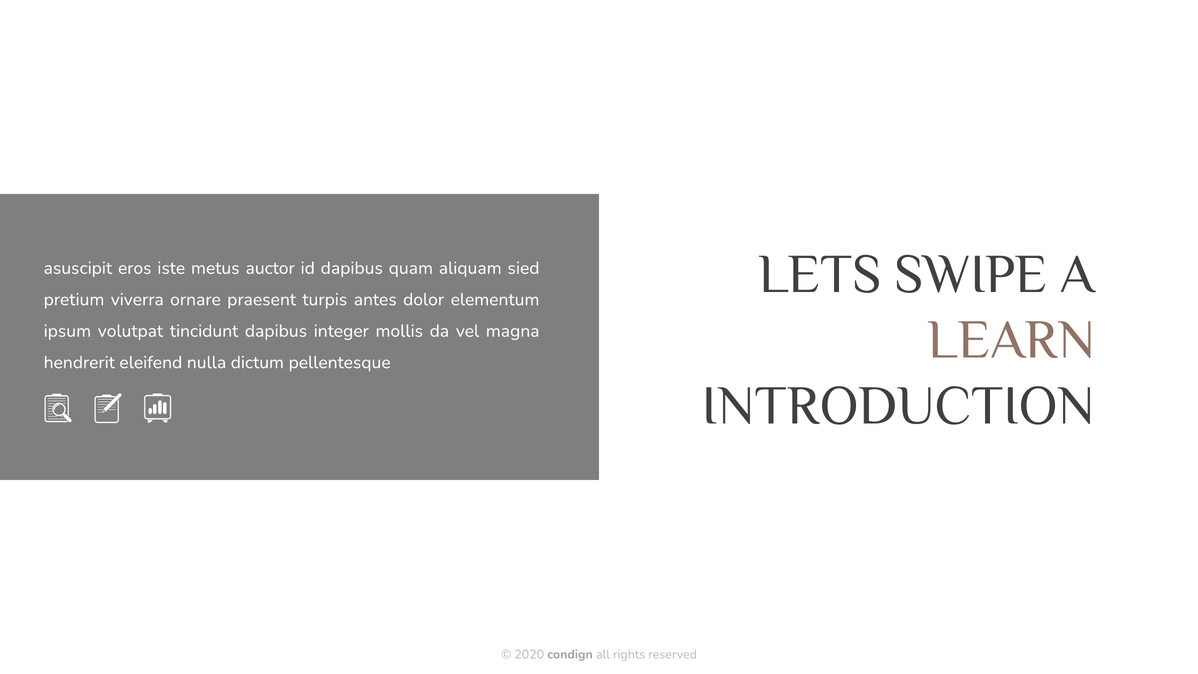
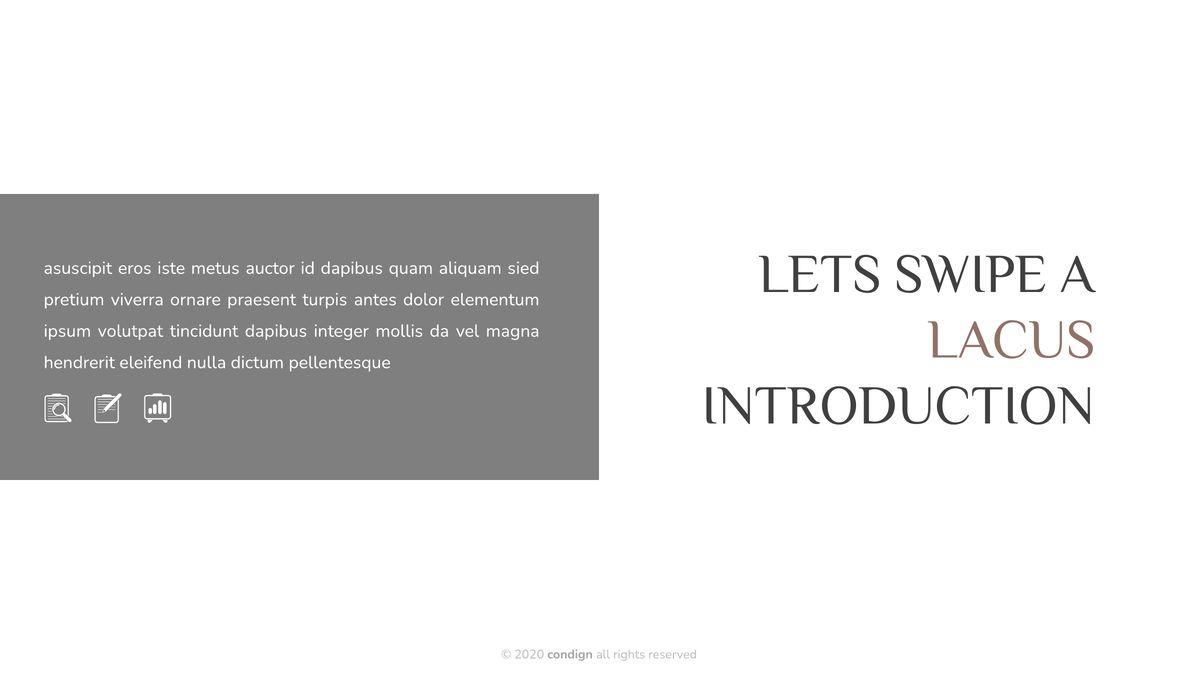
LEARN: LEARN -> LACUS (1011, 340)
